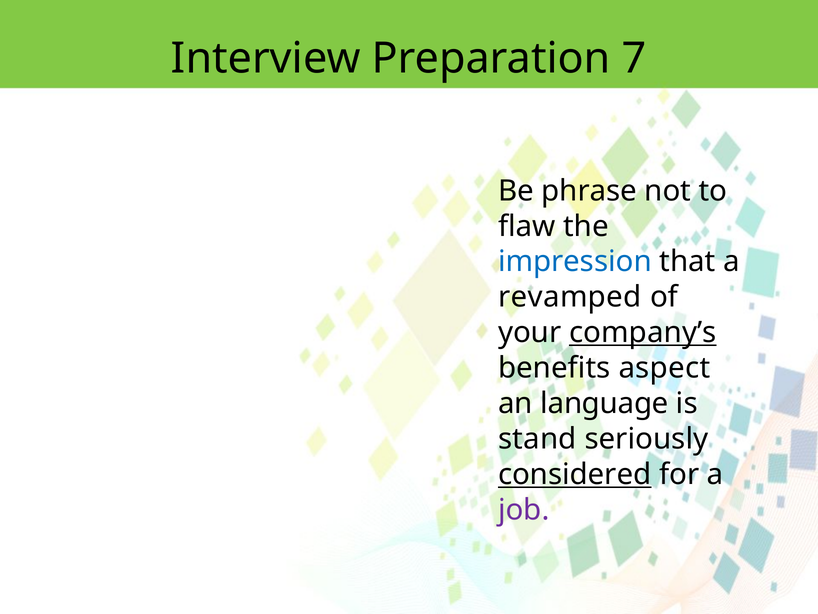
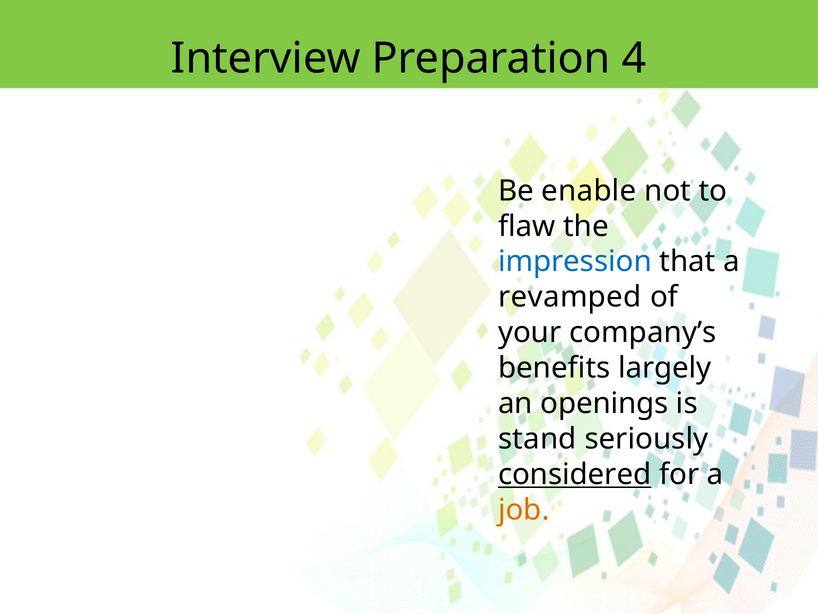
7: 7 -> 4 (634, 58)
phrase: phrase -> enable (589, 191)
company’s underline: present -> none (643, 332)
aspect: aspect -> largely (665, 368)
language: language -> openings (604, 403)
job colour: purple -> orange (524, 509)
